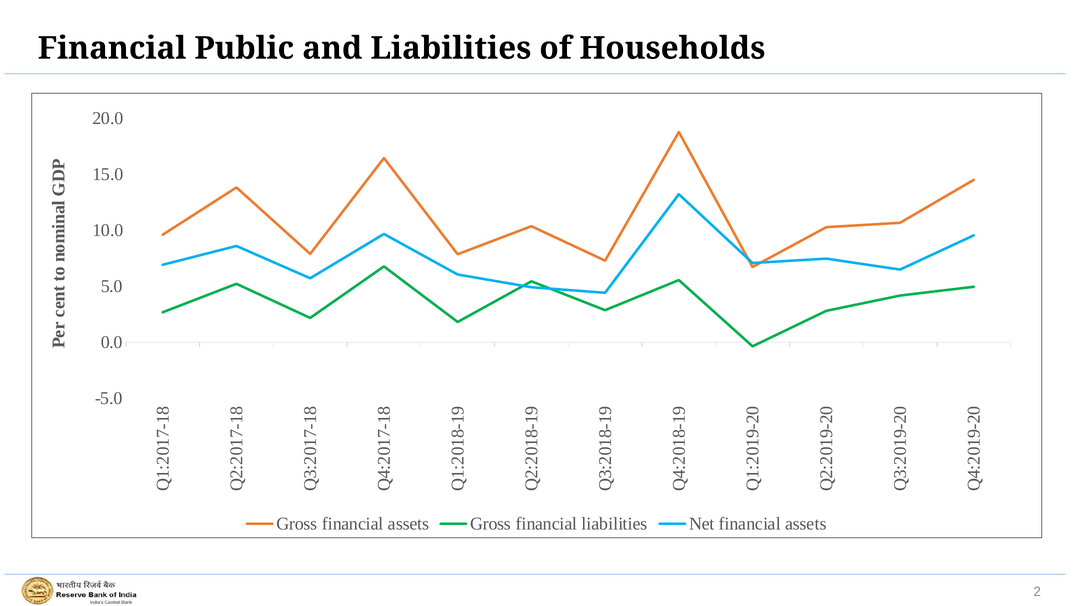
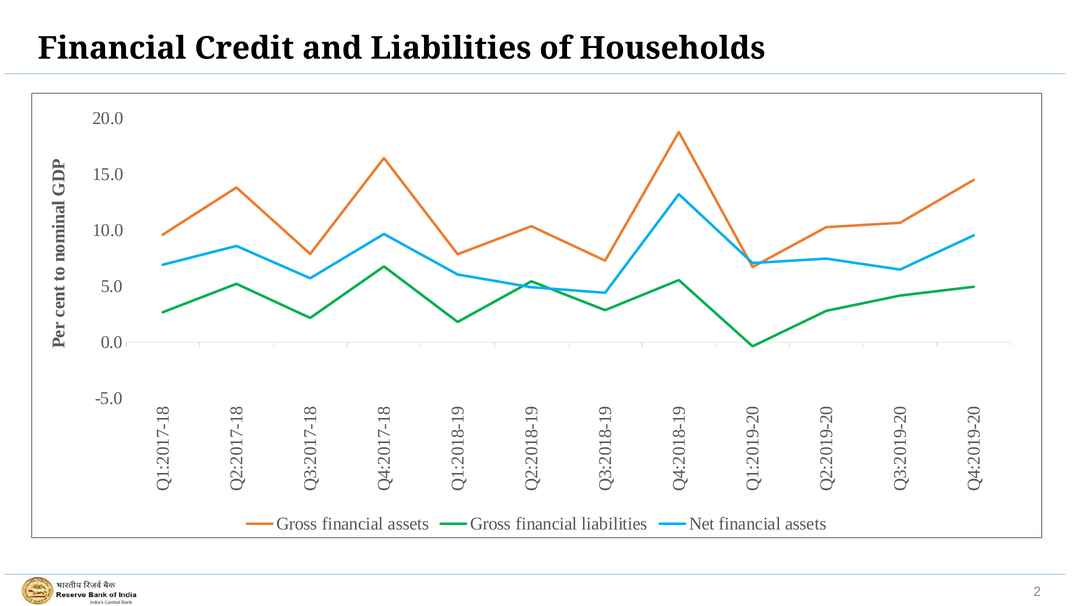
Public: Public -> Credit (244, 48)
